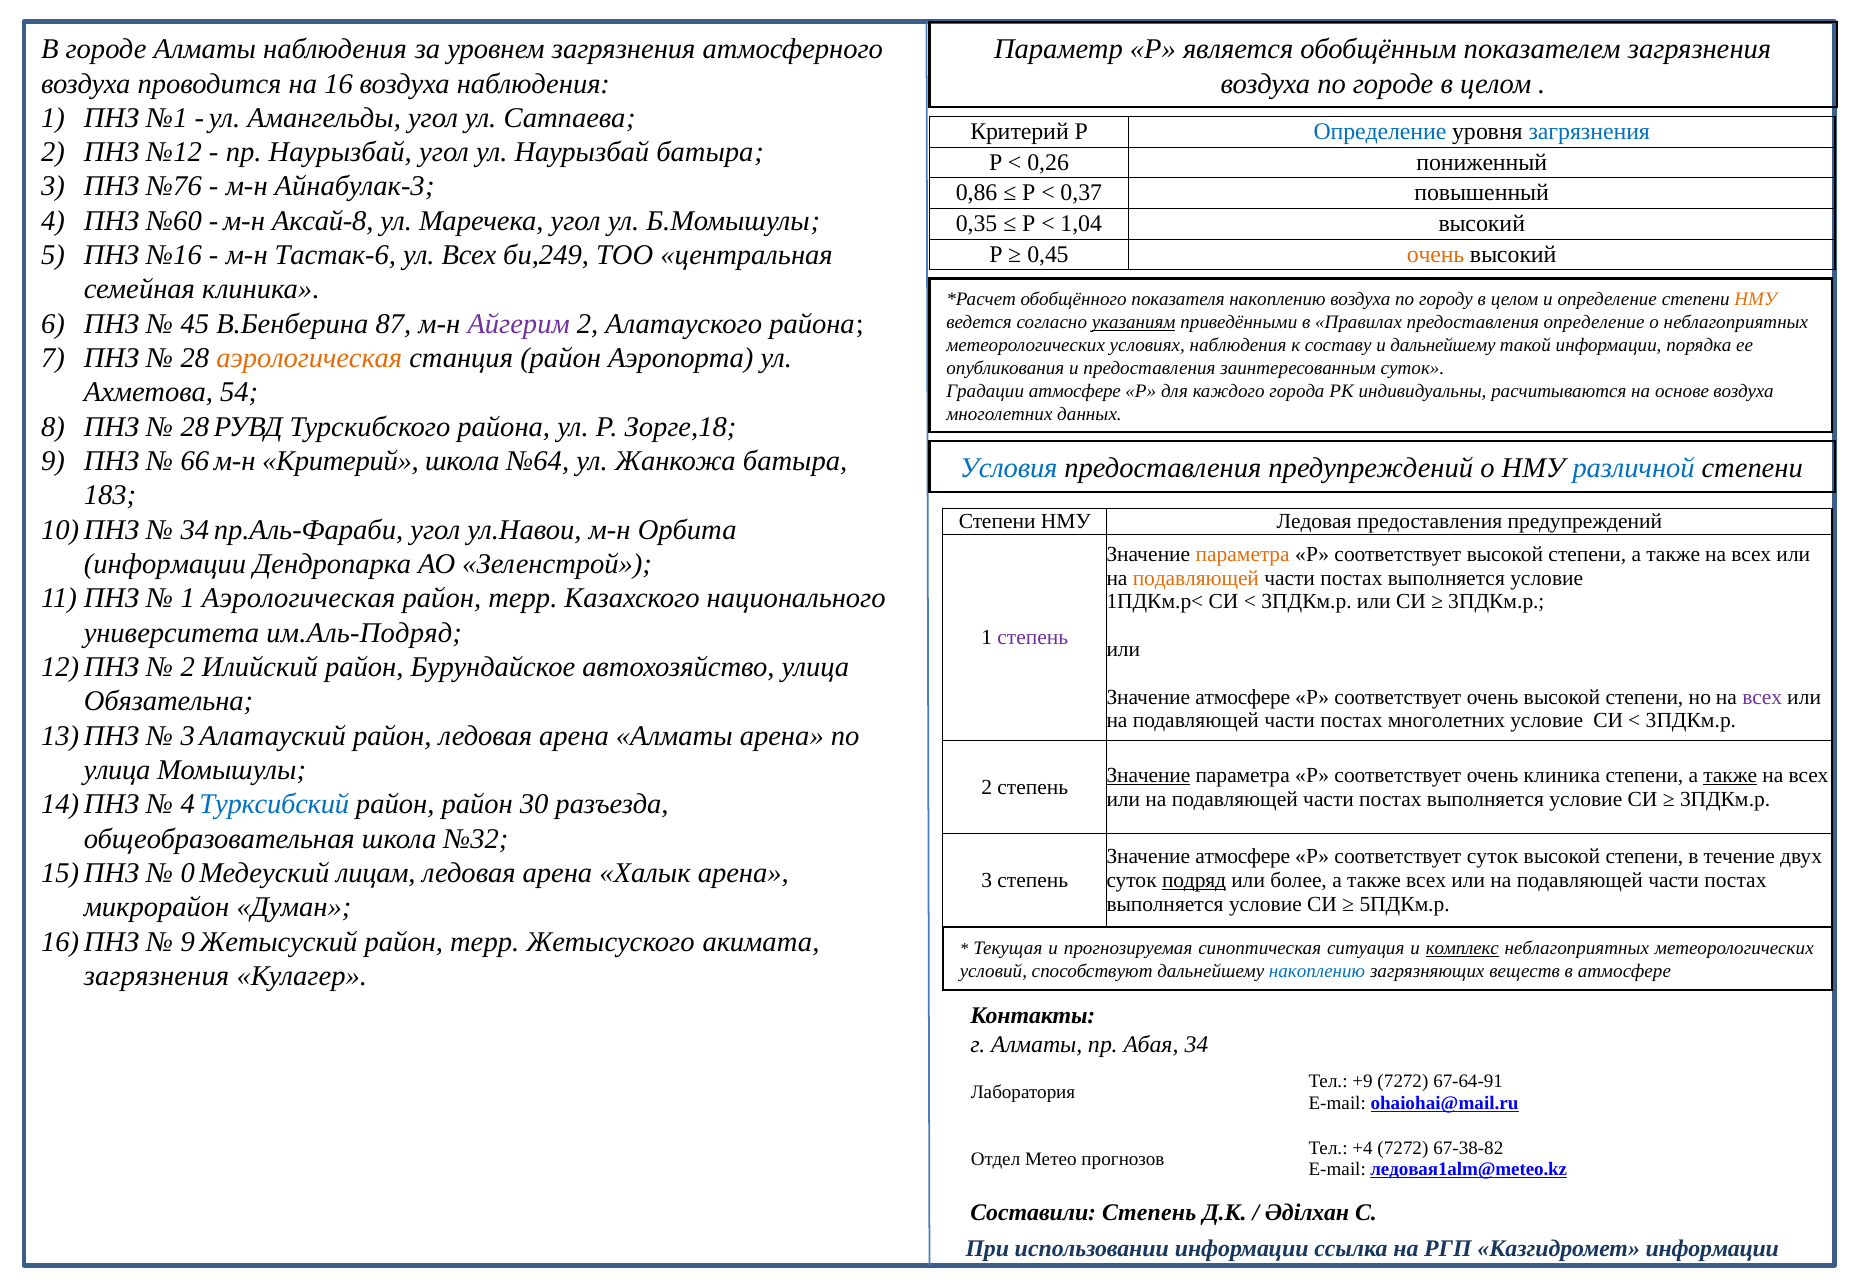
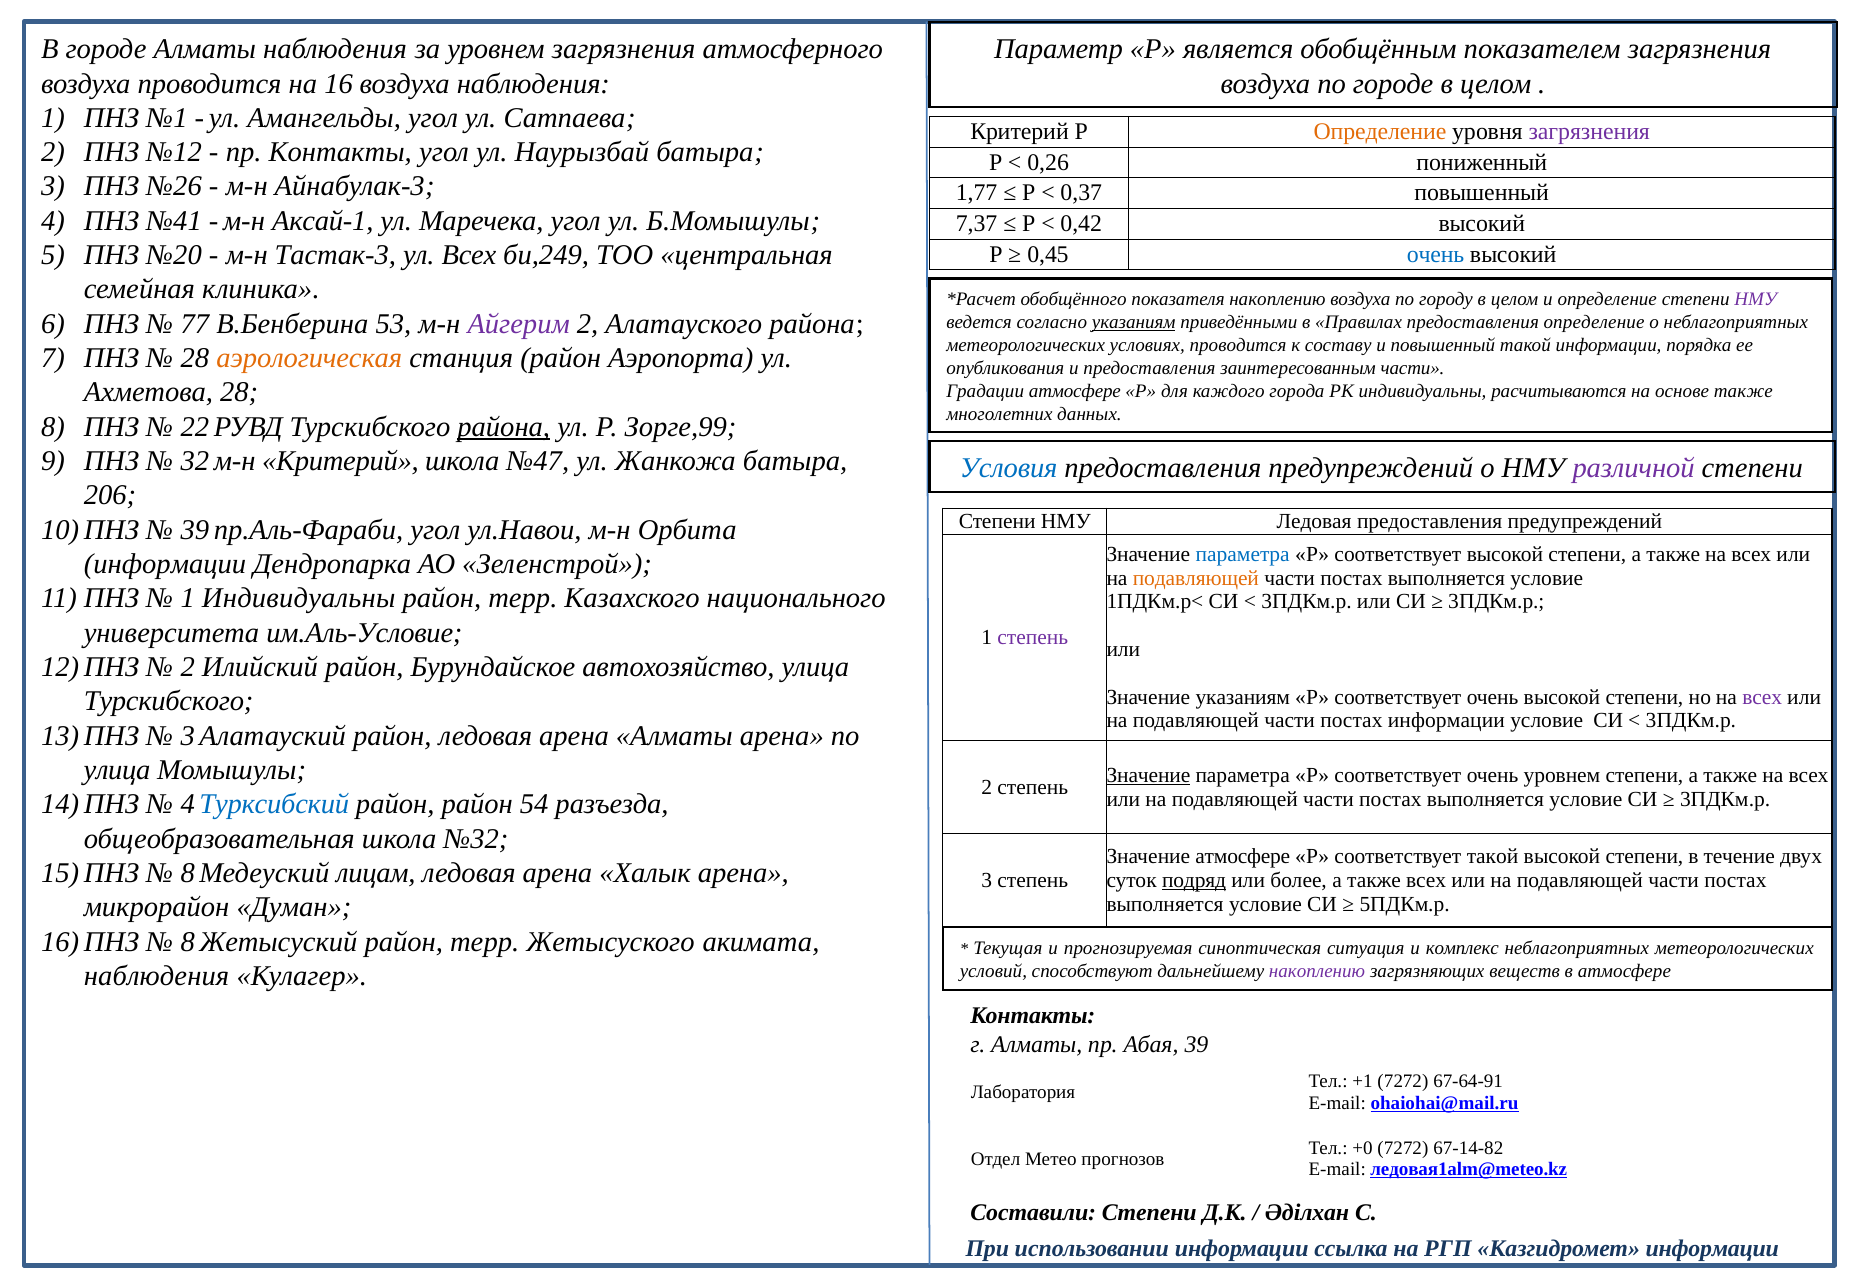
Определение colour: blue -> orange (1380, 132)
загрязнения colour: blue -> purple (1589, 132)
пр Наурызбай: Наурызбай -> Контакты (340, 152)
№76: №76 -> №26 (174, 187)
0,86: 0,86 -> 1,77 (977, 193)
№60: №60 -> №41 (174, 221)
Аксай-8: Аксай-8 -> Аксай-1 (323, 221)
0,35: 0,35 -> 7,37 (977, 224)
1,04: 1,04 -> 0,42 (1081, 224)
№16: №16 -> №20 (174, 255)
Тастак-6: Тастак-6 -> Тастак-3 (335, 255)
очень colour: orange -> blue (1436, 254)
НМУ colour: orange -> purple (1756, 300)
45: 45 -> 77 (195, 324)
87: 87 -> 53 (393, 324)
условиях наблюдения: наблюдения -> проводится (1238, 345)
и дальнейшему: дальнейшему -> повышенный (1443, 345)
заинтересованным суток: суток -> части (1413, 368)
Ахметова 54: 54 -> 28 (239, 392)
основе воздуха: воздуха -> также (1743, 391)
28: 28 -> 22 (195, 427)
района underline: none -> present (504, 427)
Зорге,18: Зорге,18 -> Зорге,99 (680, 427)
66: 66 -> 32 (195, 461)
№64: №64 -> №47 (538, 461)
различной colour: blue -> purple (1634, 468)
183: 183 -> 206 (110, 495)
34: 34 -> 39 (195, 530)
параметра colour: orange -> blue (1243, 554)
1 Аэрологическая: Аэрологическая -> Индивидуальны (299, 598)
им.Аль-Подряд: им.Аль-Подряд -> им.Аль-Условие (364, 633)
атмосфере: атмосфере -> указаниям (1243, 697)
Обязательна: Обязательна -> Турскибского (169, 701)
постах многолетних: многолетних -> информации (1446, 721)
очень клиника: клиника -> уровнем (1562, 775)
также underline: present -> none (1730, 775)
30: 30 -> 54 (534, 804)
соответствует суток: суток -> такой (1493, 857)
0: 0 -> 8 (188, 873)
9: 9 -> 8 (188, 942)
комплекс underline: present -> none (1462, 949)
накоплению colour: blue -> purple (1317, 971)
загрязнения: загрязнения -> наблюдения (157, 976)
Абая 34: 34 -> 39 (1196, 1044)
+9: +9 -> +1 (1362, 1082)
+4: +4 -> +0 (1362, 1148)
67-38-82: 67-38-82 -> 67-14-82 (1468, 1148)
Составили Степень: Степень -> Степени (1149, 1212)
